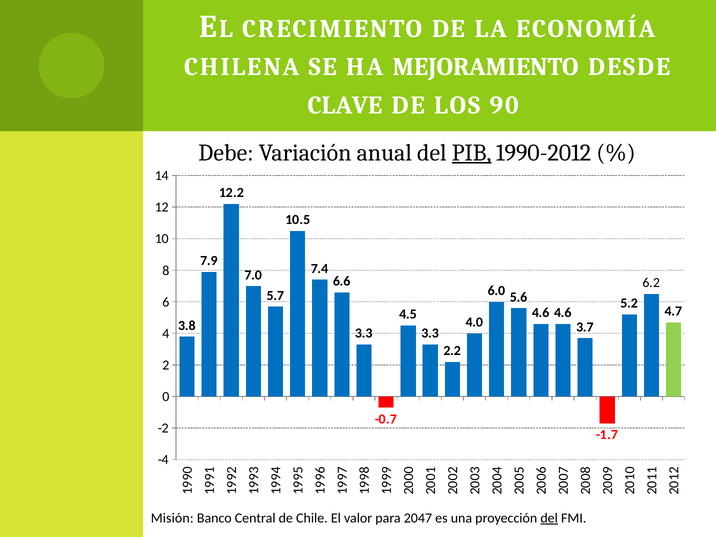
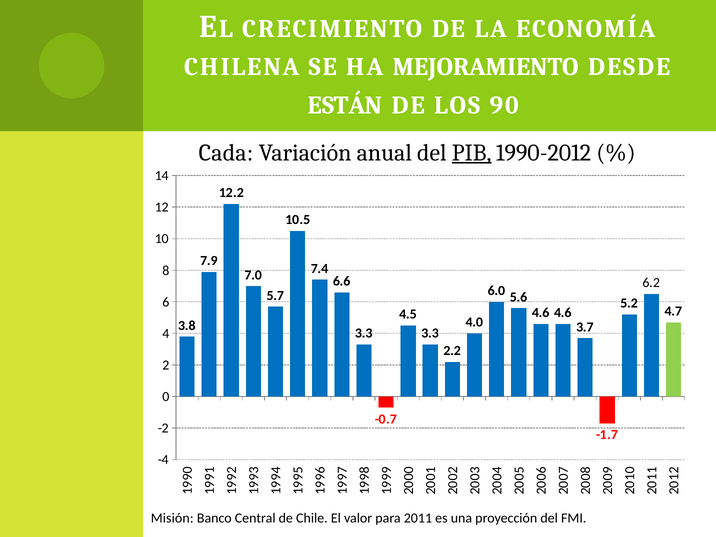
CLAVE: CLAVE -> ESTÁN (345, 105)
Debe: Debe -> Cada (226, 153)
2047: 2047 -> 2011 (418, 518)
del underline: present -> none (549, 518)
